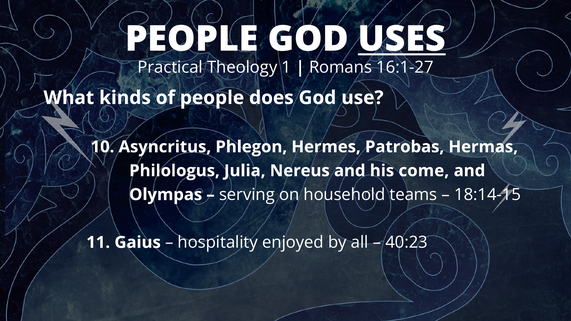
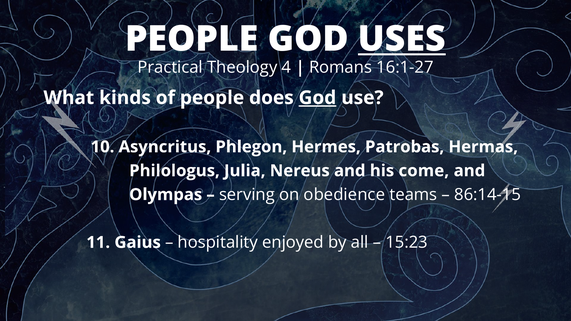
1: 1 -> 4 (286, 67)
God underline: none -> present (317, 98)
household: household -> obedience (344, 195)
18:14-15: 18:14-15 -> 86:14-15 (488, 195)
40:23: 40:23 -> 15:23 (407, 243)
